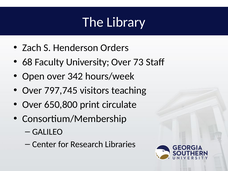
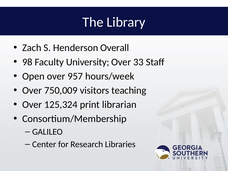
Orders: Orders -> Overall (115, 48)
68: 68 -> 98 (27, 62)
73: 73 -> 33 (138, 62)
342: 342 -> 957 (75, 76)
797,745: 797,745 -> 750,009 (61, 90)
650,800: 650,800 -> 125,324 (61, 105)
circulate: circulate -> librarian (119, 105)
